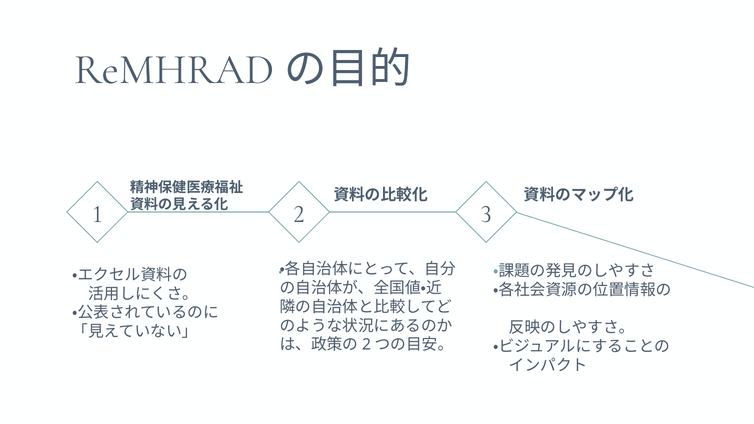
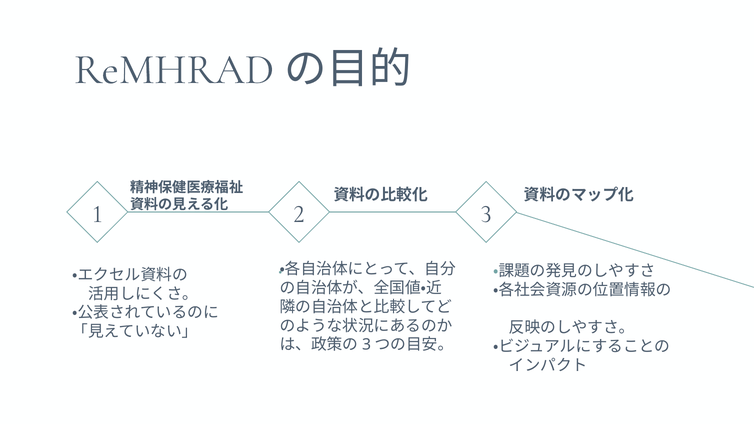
2: 2 -> 3 (367, 345)
